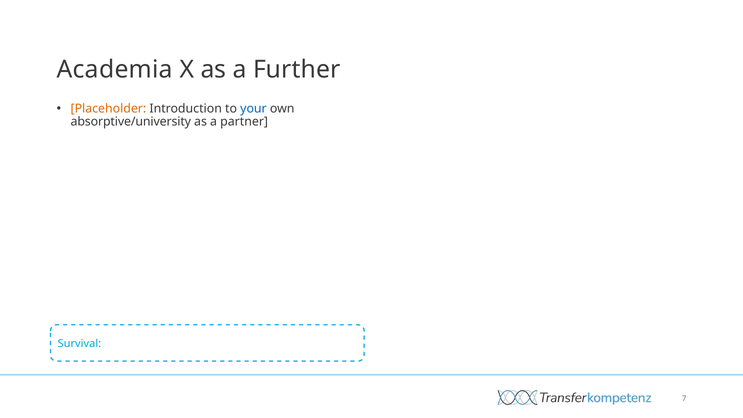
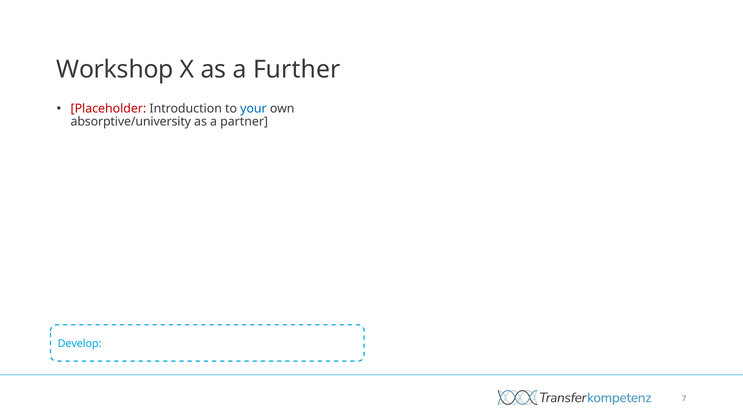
Academia: Academia -> Workshop (115, 70)
Placeholder colour: orange -> red (108, 108)
Survival: Survival -> Develop (80, 344)
